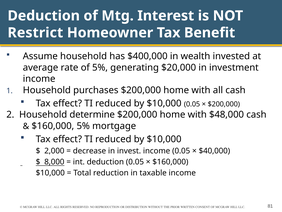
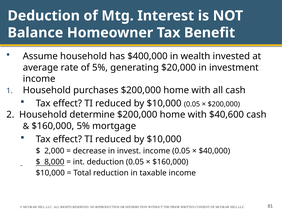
Restrict: Restrict -> Balance (35, 33)
$48,000: $48,000 -> $40,600 (227, 114)
